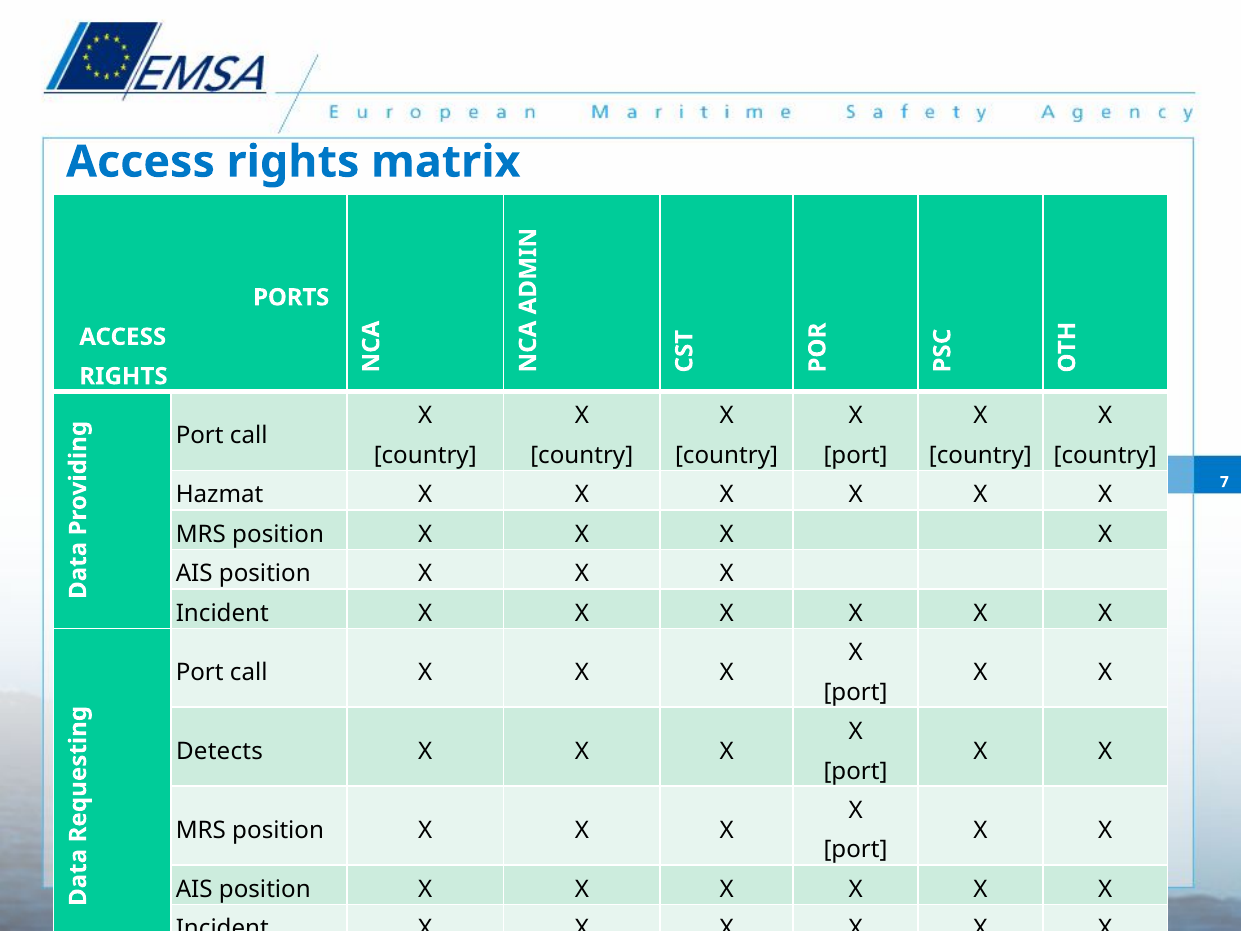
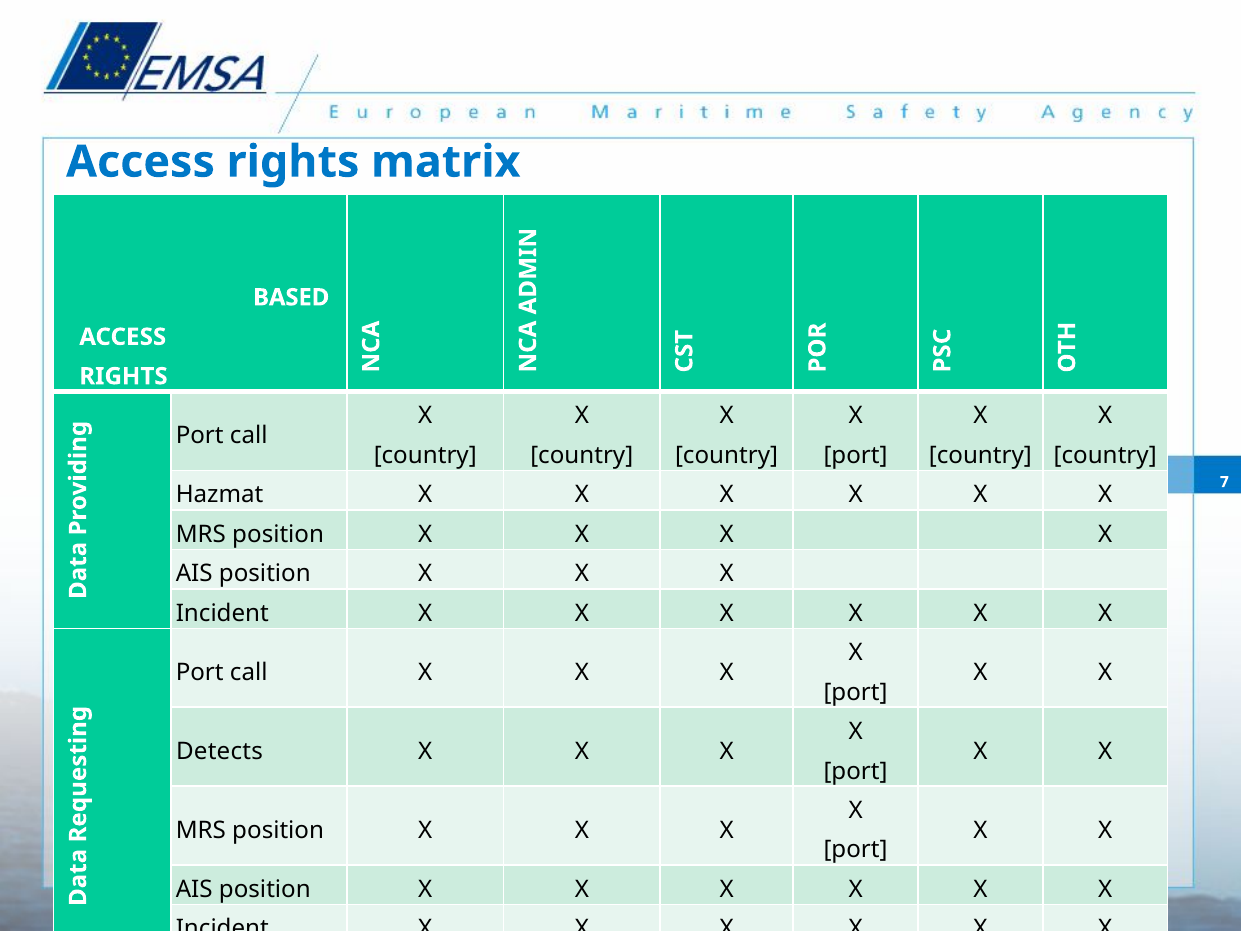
PORTS: PORTS -> BASED (291, 297)
